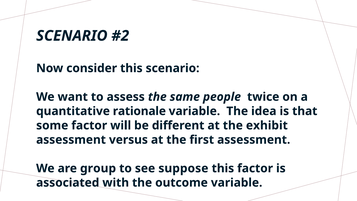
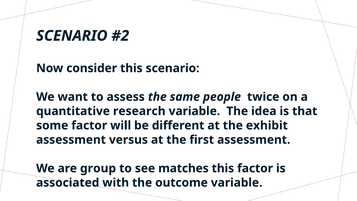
rationale: rationale -> research (139, 111)
suppose: suppose -> matches (183, 168)
